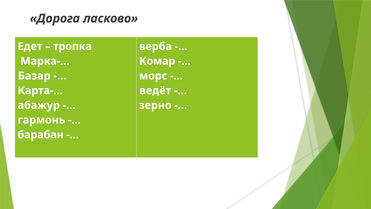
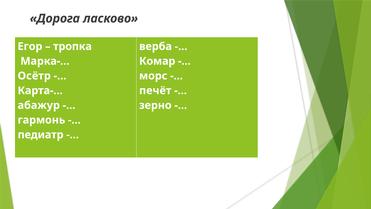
Едет: Едет -> Егор (30, 46)
Базар: Базар -> Осётр (34, 76)
ведёт: ведёт -> печёт (155, 90)
барабан: барабан -> педиатр (41, 135)
